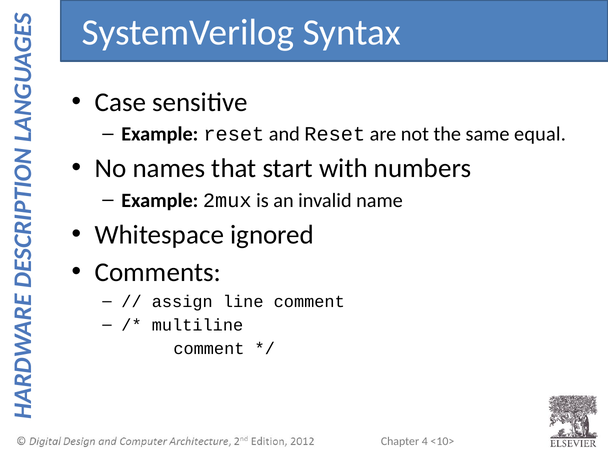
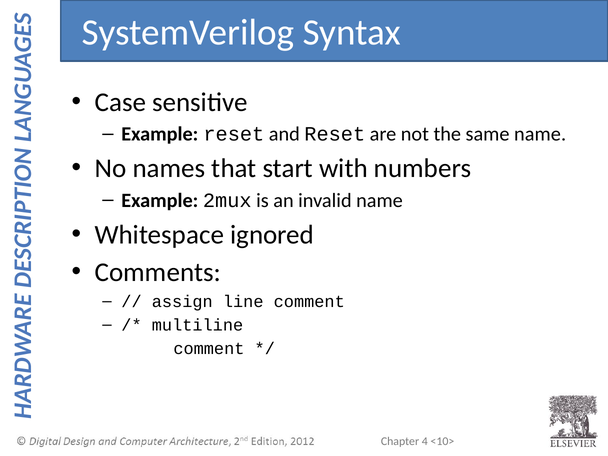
same equal: equal -> name (540, 134)
